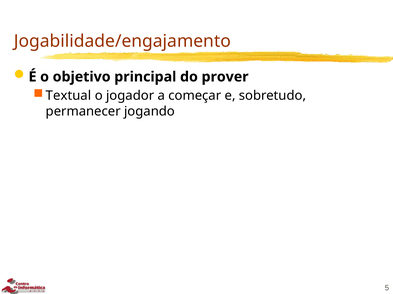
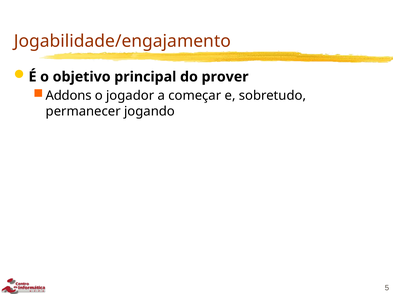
Textual: Textual -> Addons (69, 96)
